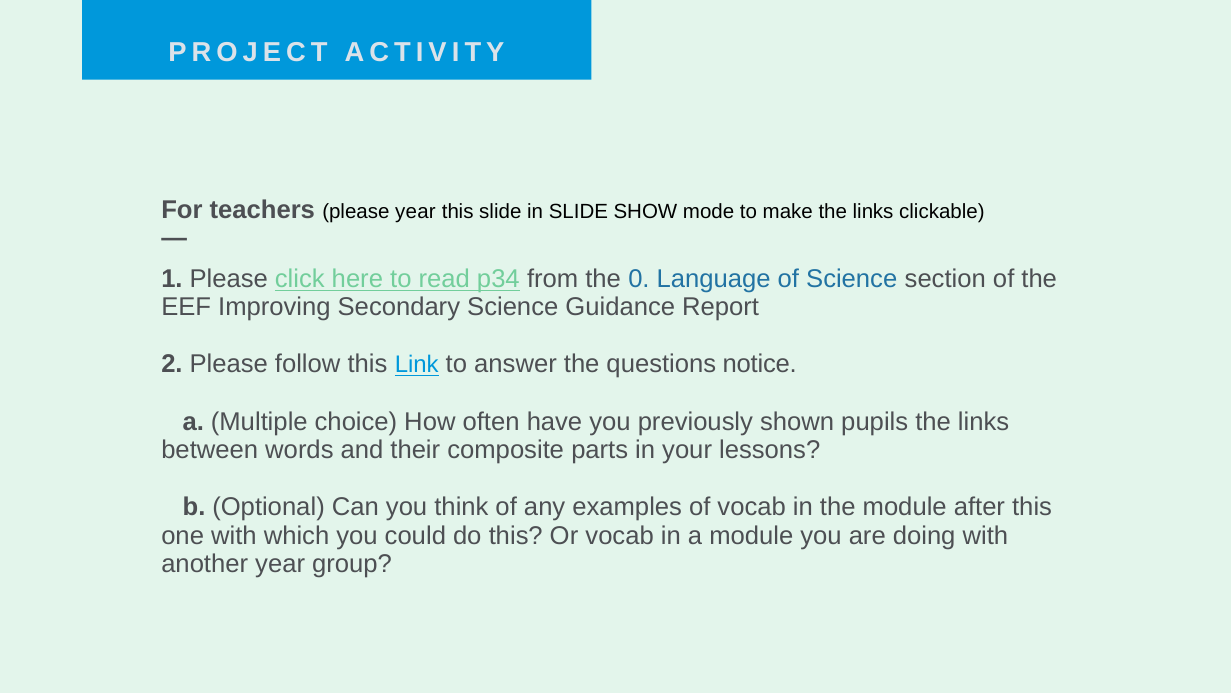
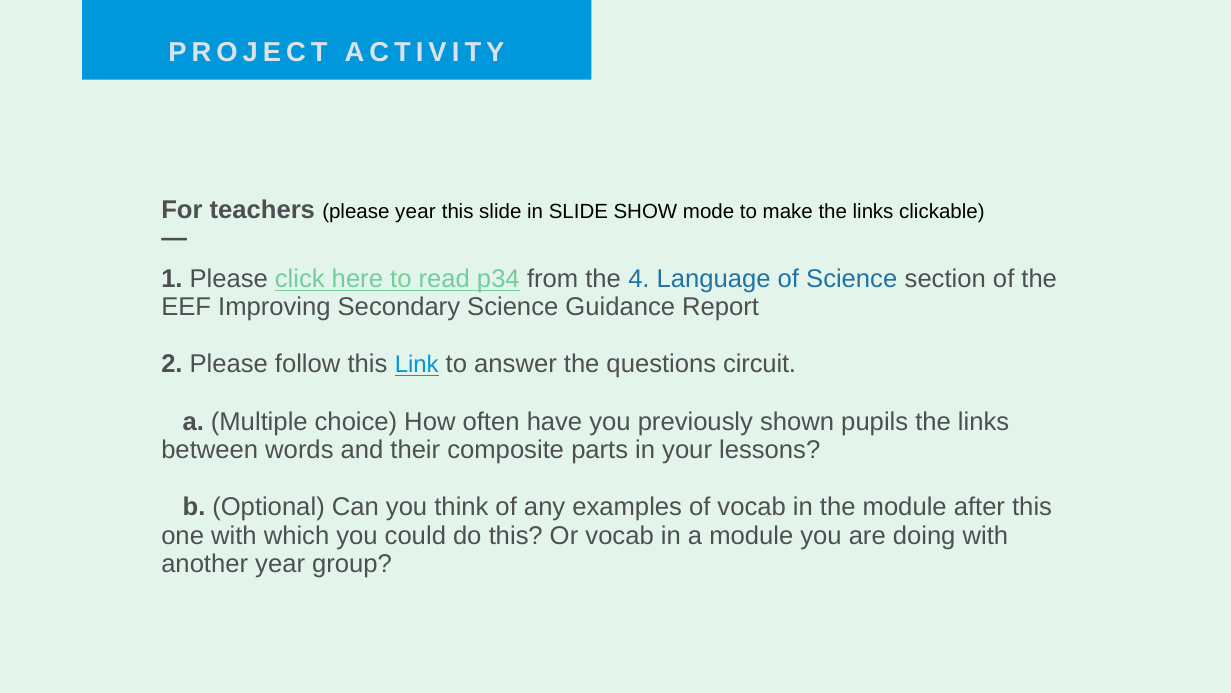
0: 0 -> 4 (639, 279)
notice: notice -> circuit (760, 364)
